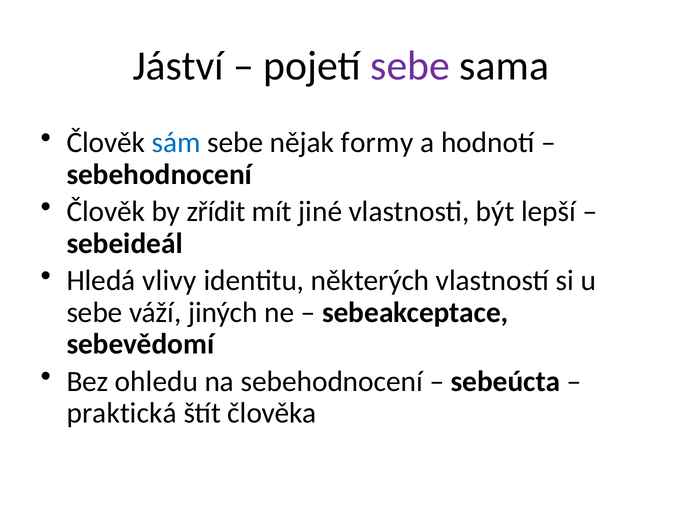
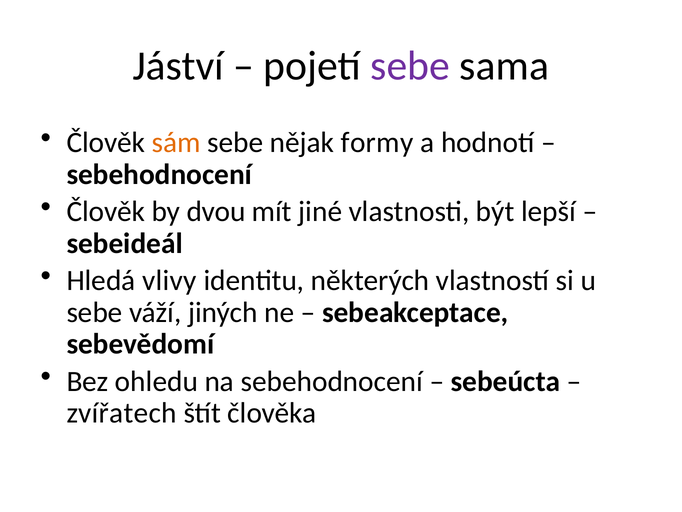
sám colour: blue -> orange (176, 142)
zřídit: zřídit -> dvou (216, 211)
praktická: praktická -> zvířatech (122, 413)
